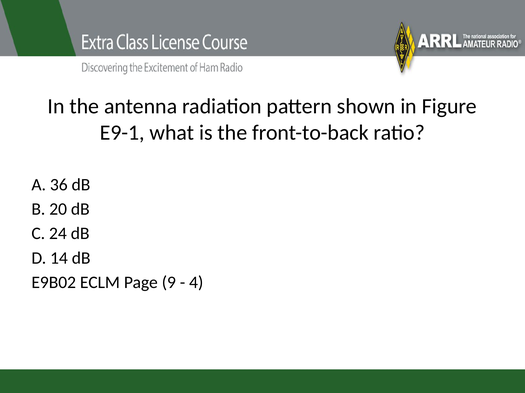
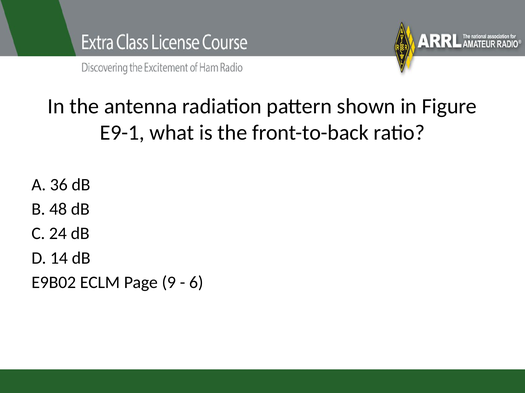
20: 20 -> 48 (58, 209)
4: 4 -> 6 (196, 283)
